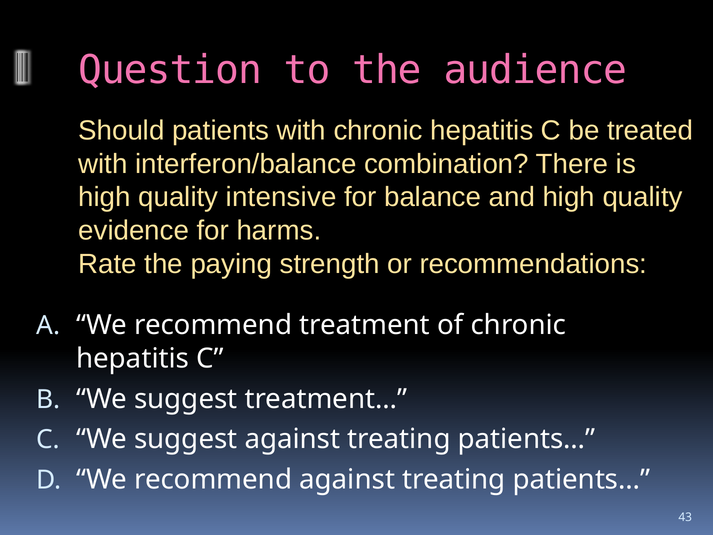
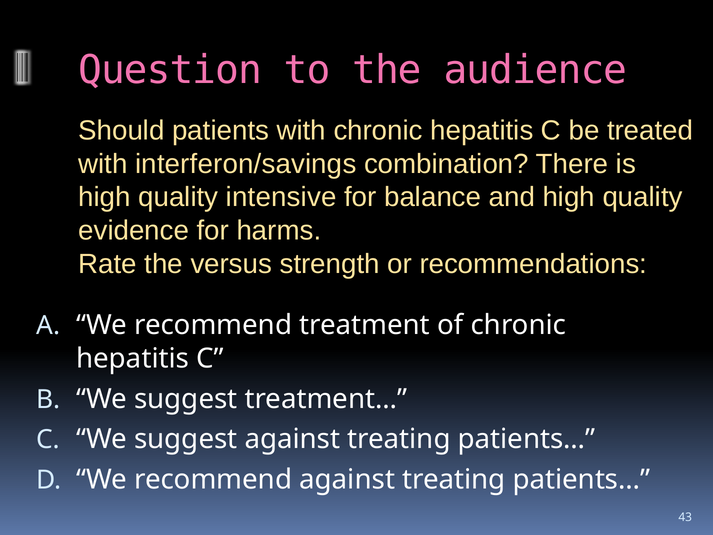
interferon/balance: interferon/balance -> interferon/savings (246, 164)
paying: paying -> versus (231, 264)
